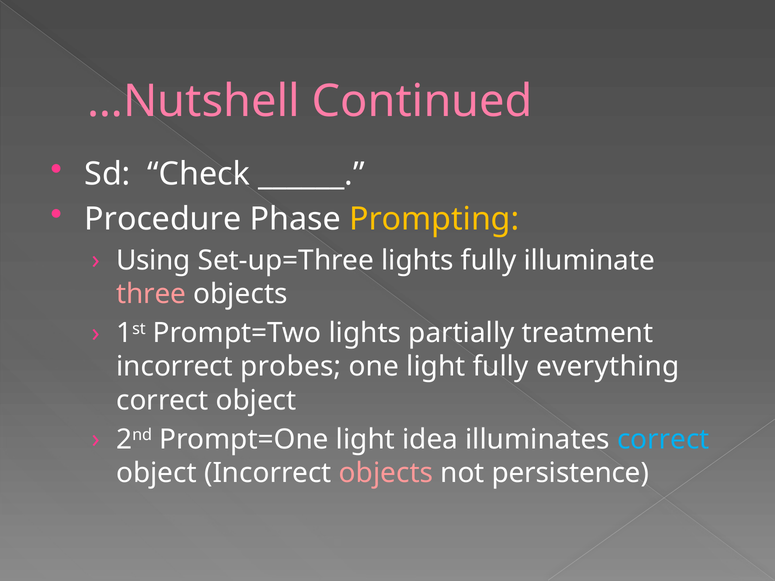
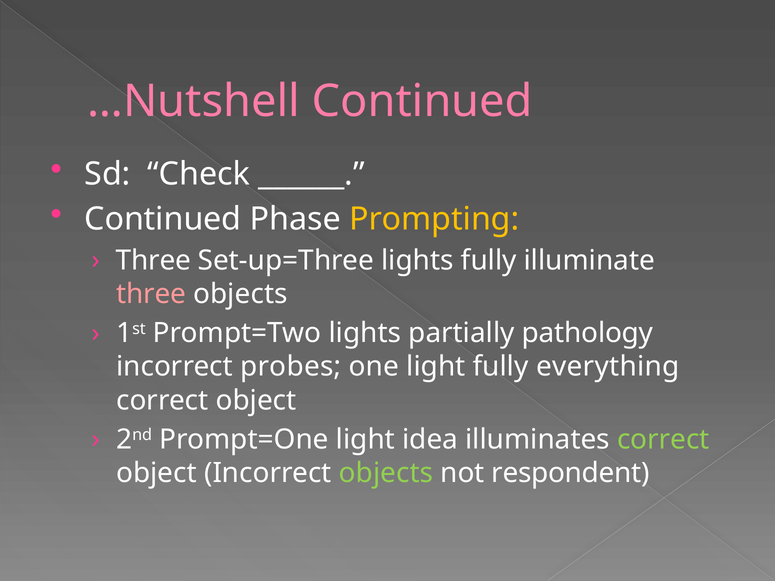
Procedure: Procedure -> Continued (163, 219)
Using: Using -> Three (153, 261)
treatment: treatment -> pathology (587, 333)
correct colour: light blue -> light green (663, 440)
objects colour: pink -> light green (386, 473)
persistence: persistence -> respondent (570, 473)
